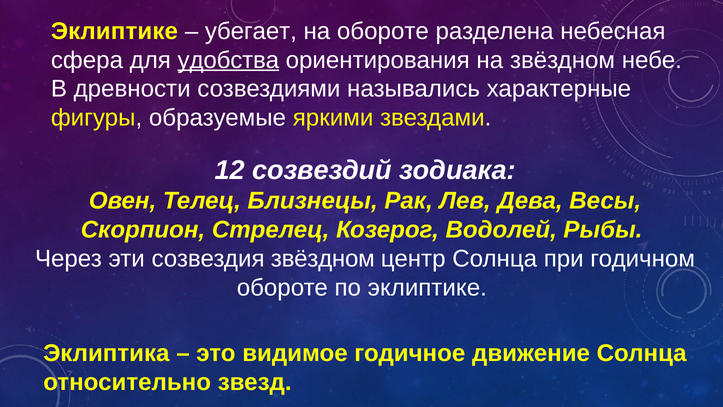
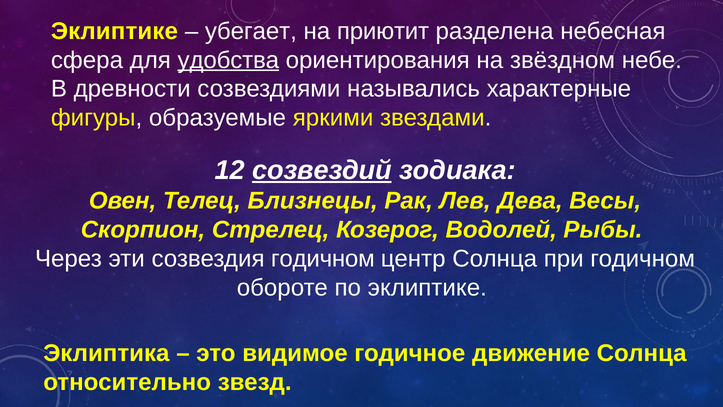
на обороте: обороте -> приютит (383, 31)
созвездий underline: none -> present (322, 170)
созвездия звёздном: звёздном -> годичном (323, 259)
